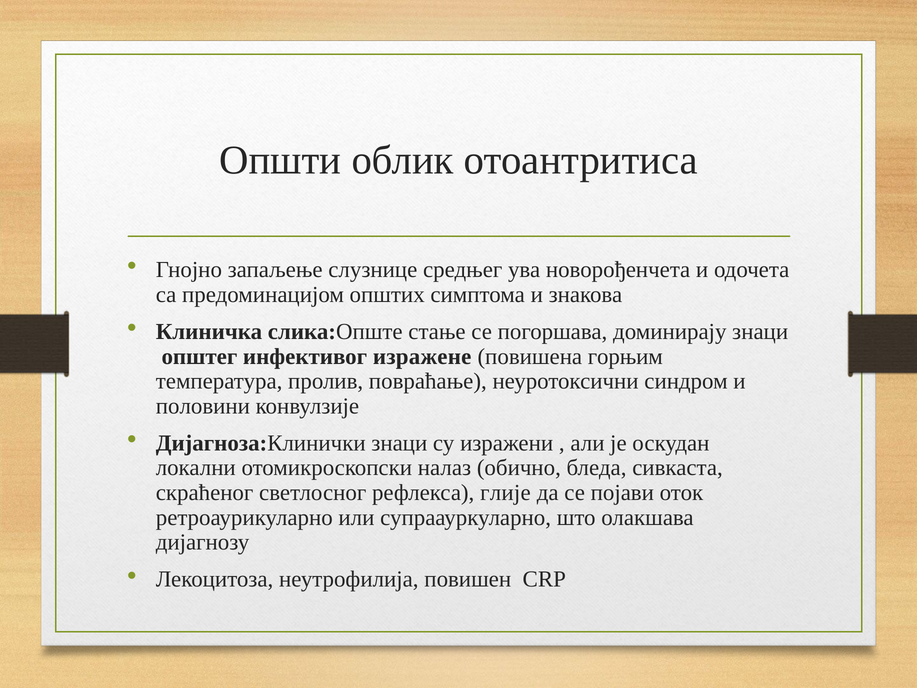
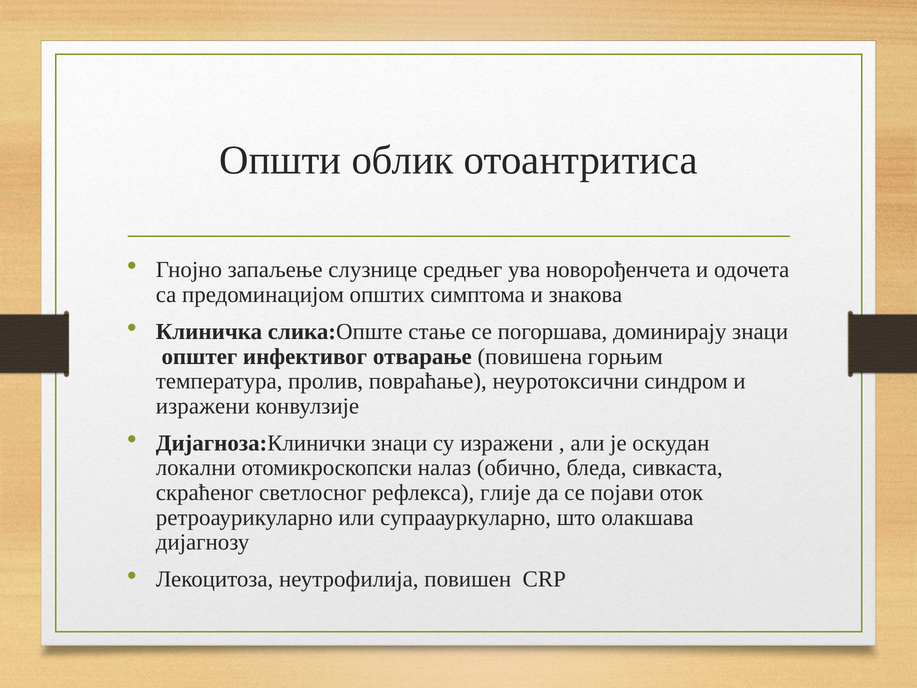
изражене: изражене -> отварање (422, 356)
половини: половини -> изражени (203, 406)
